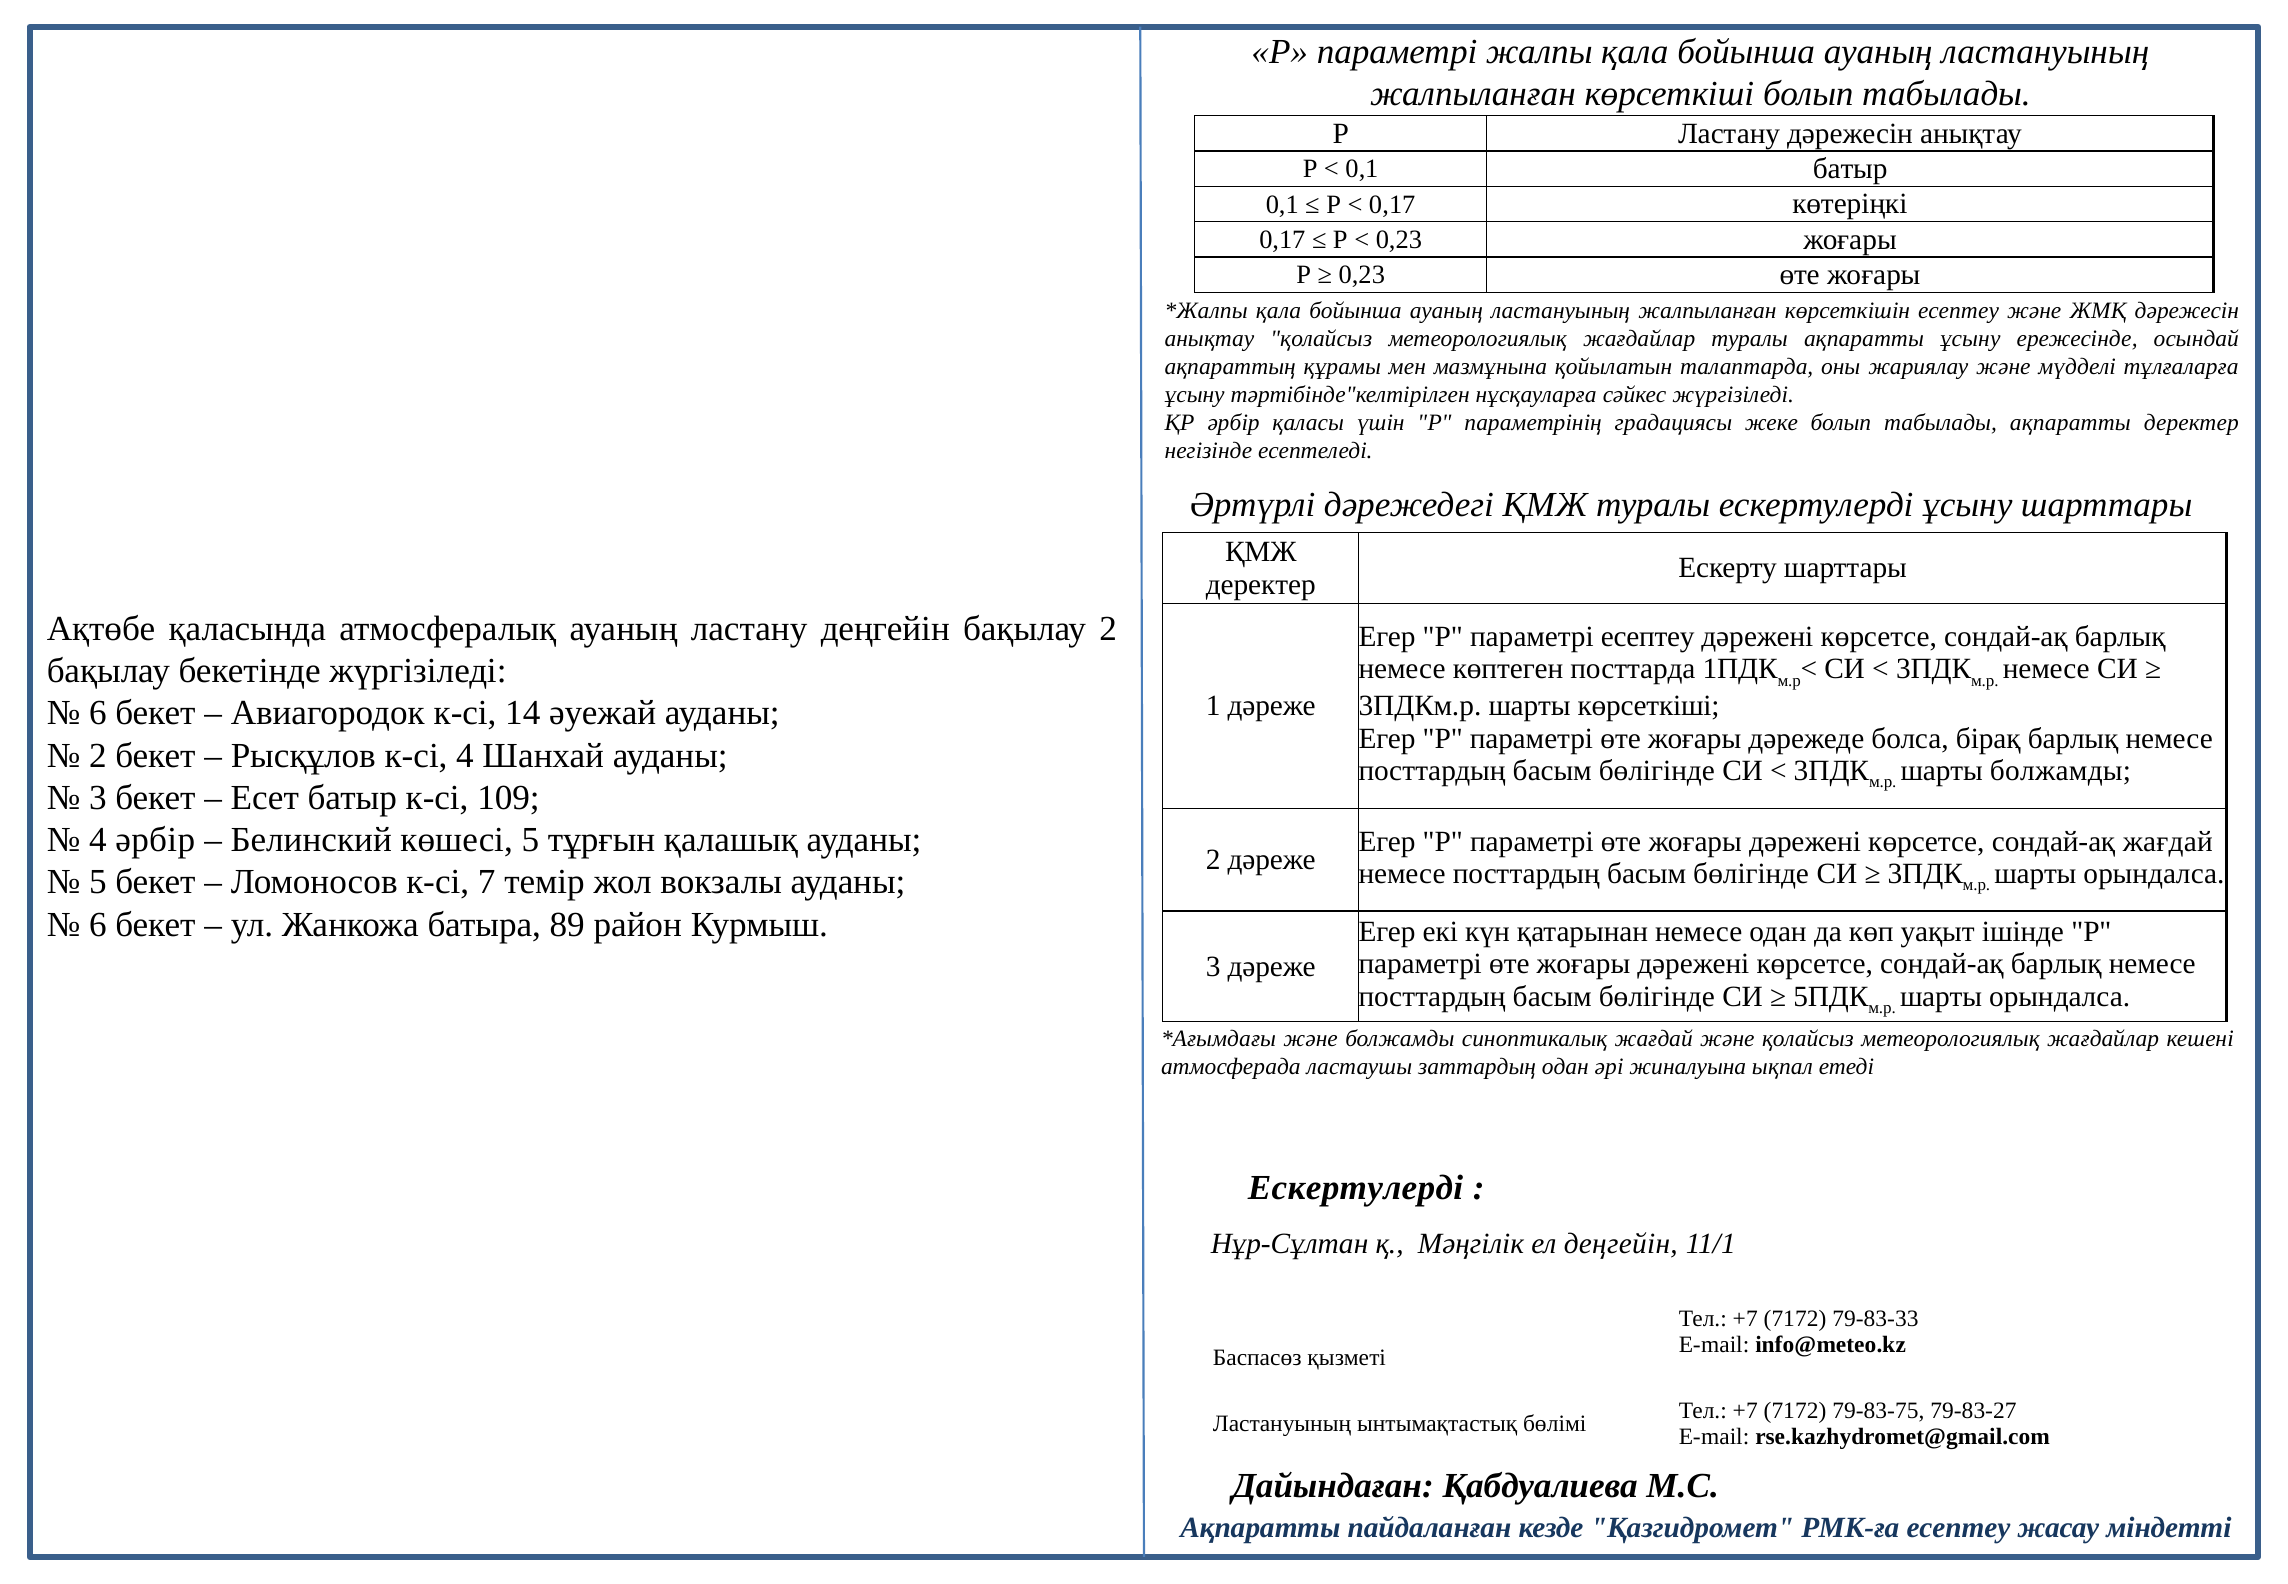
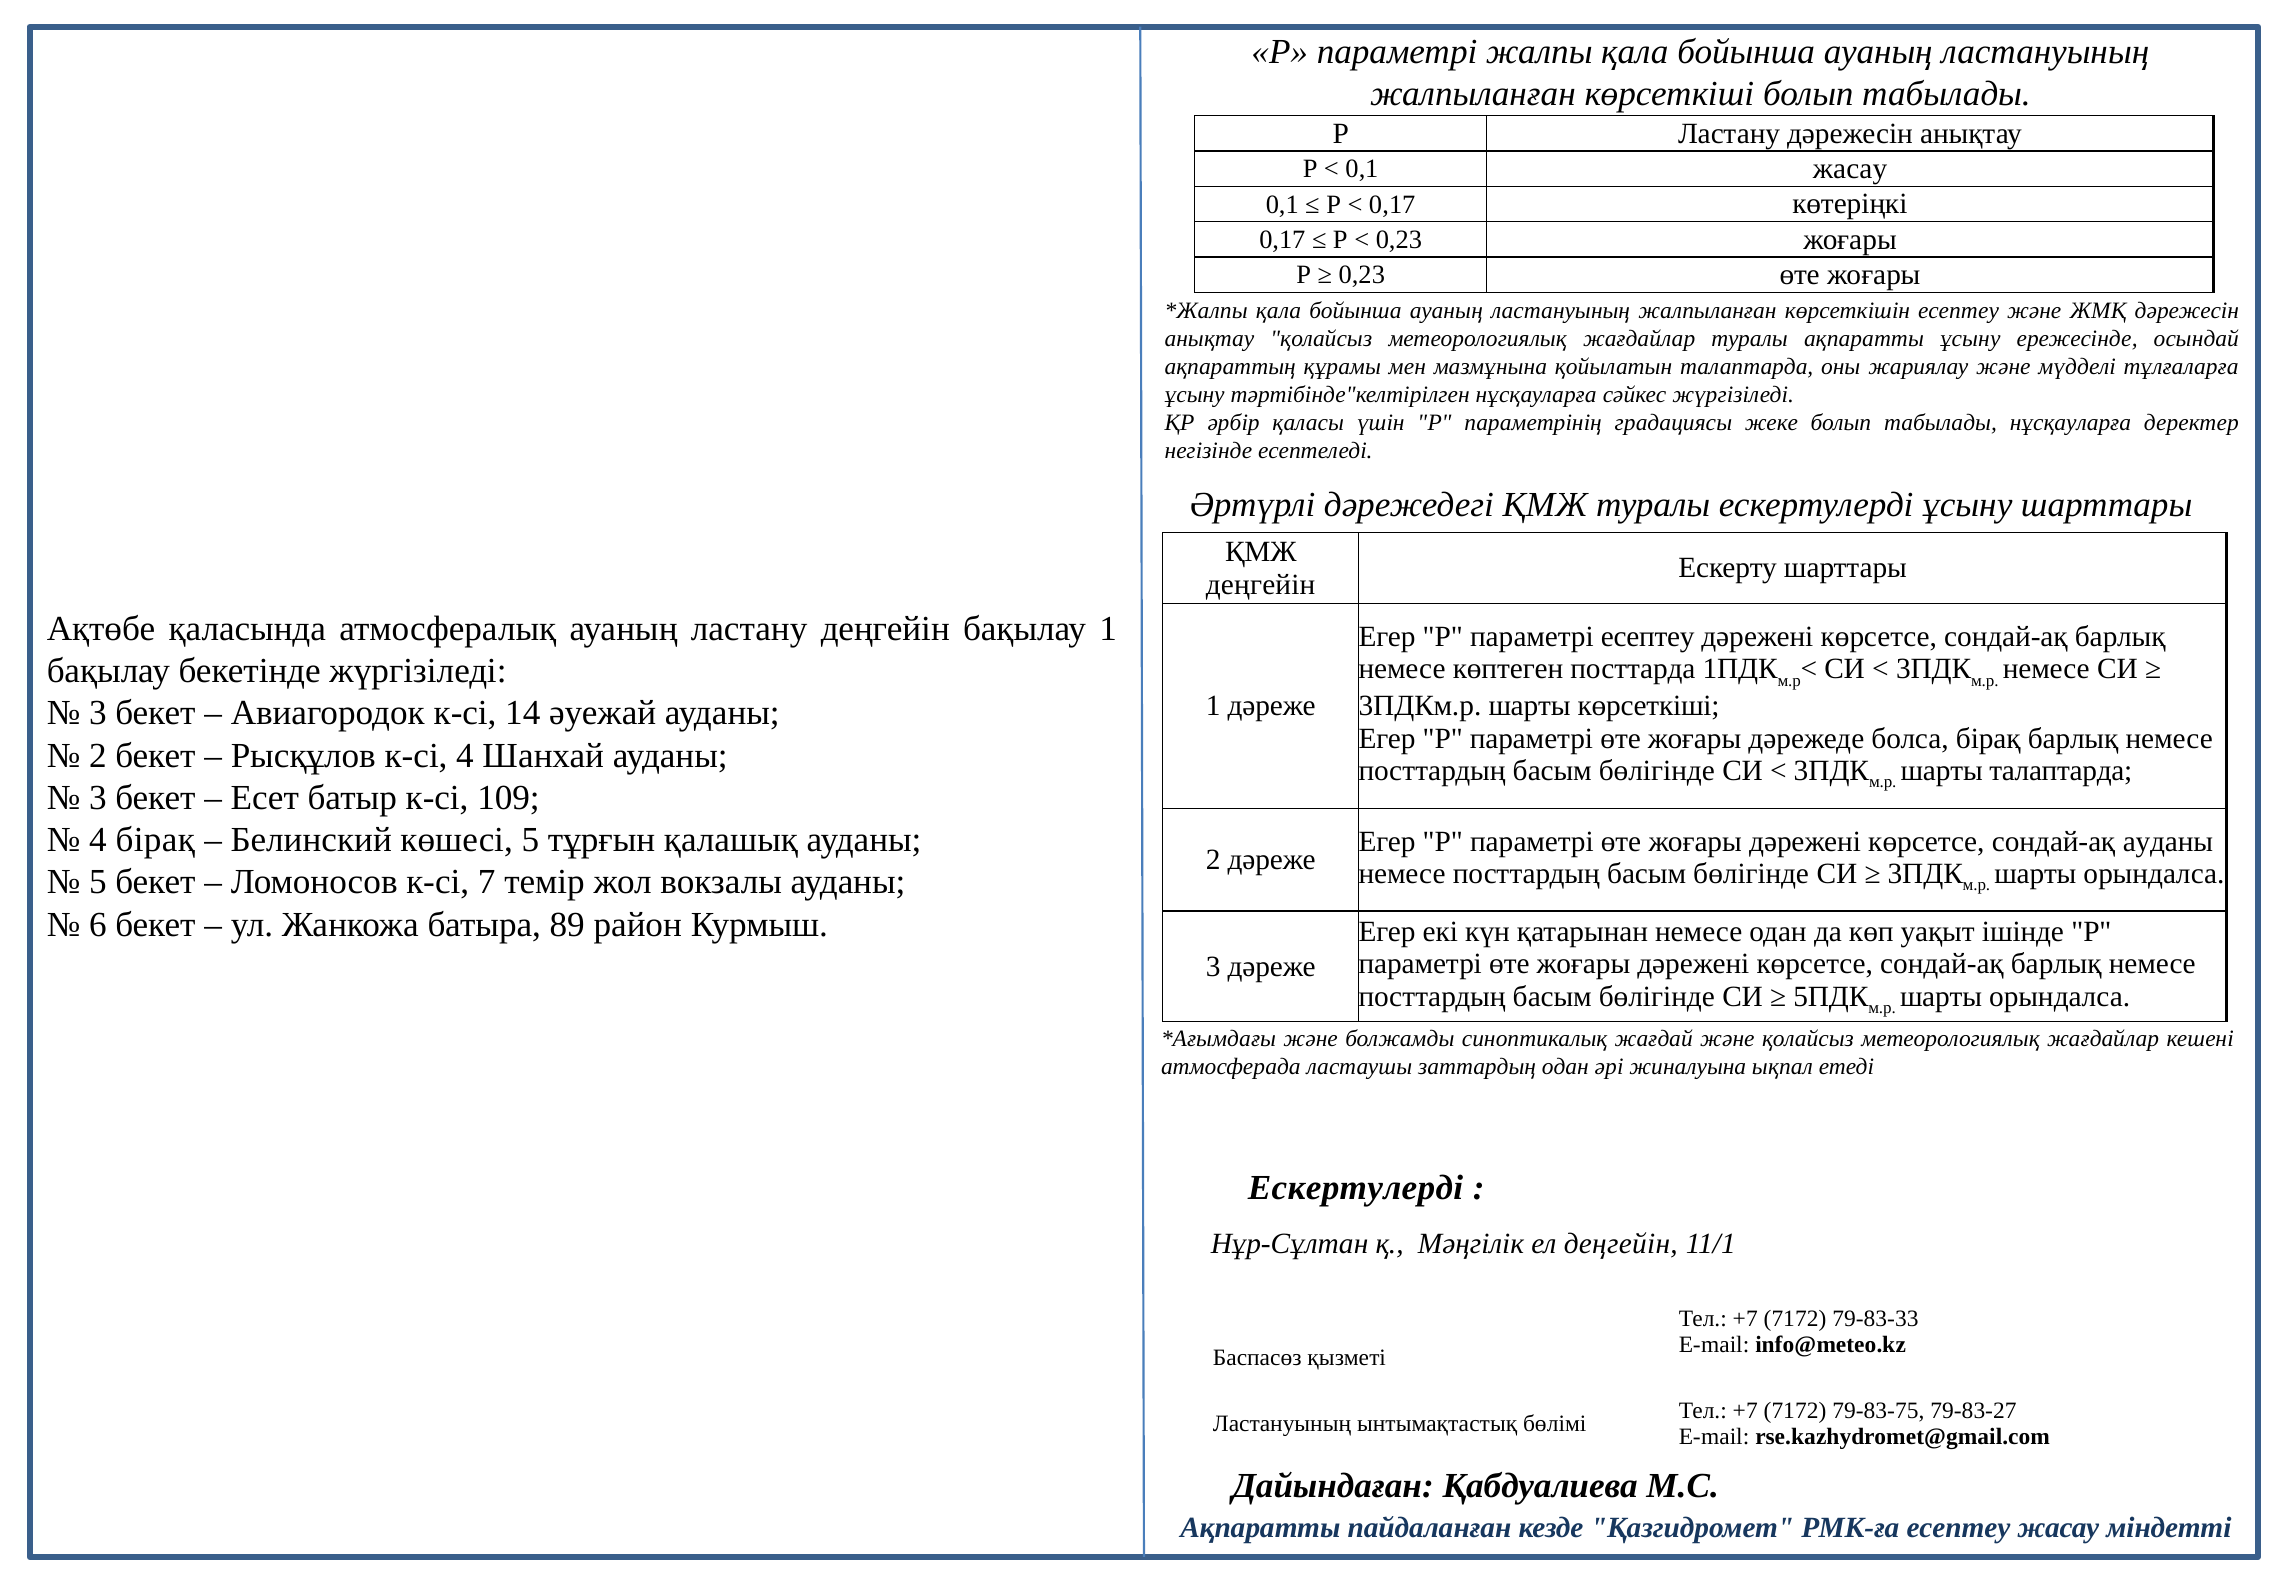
0,1 батыр: батыр -> жасау (1850, 169)
табылады ақпаратты: ақпаратты -> нұсқауларға (2070, 423)
деректер: деректер -> деңгейін (1261, 584)
бақылау 2: 2 -> 1 (1108, 629)
6: 6 -> 3 (98, 713)
шарты болжамды: болжамды -> талаптарда (2061, 771)
4 әрбір: әрбір -> бірақ (155, 840)
сондай-ақ жағдай: жағдай -> ауданы (2168, 841)
